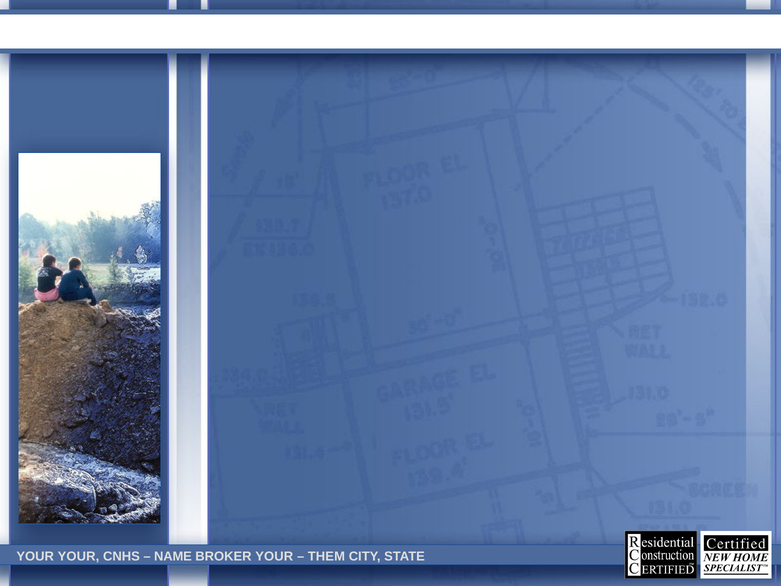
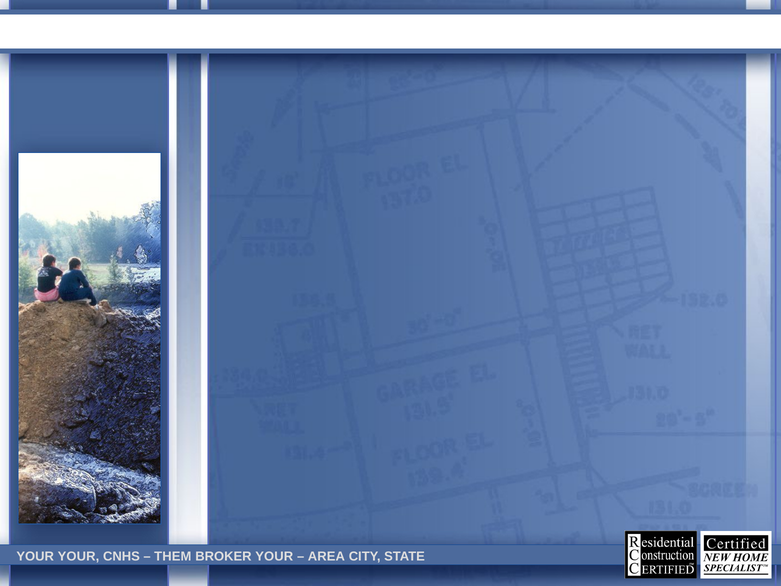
NAME: NAME -> THEM (173, 556)
THEM: THEM -> AREA (326, 556)
